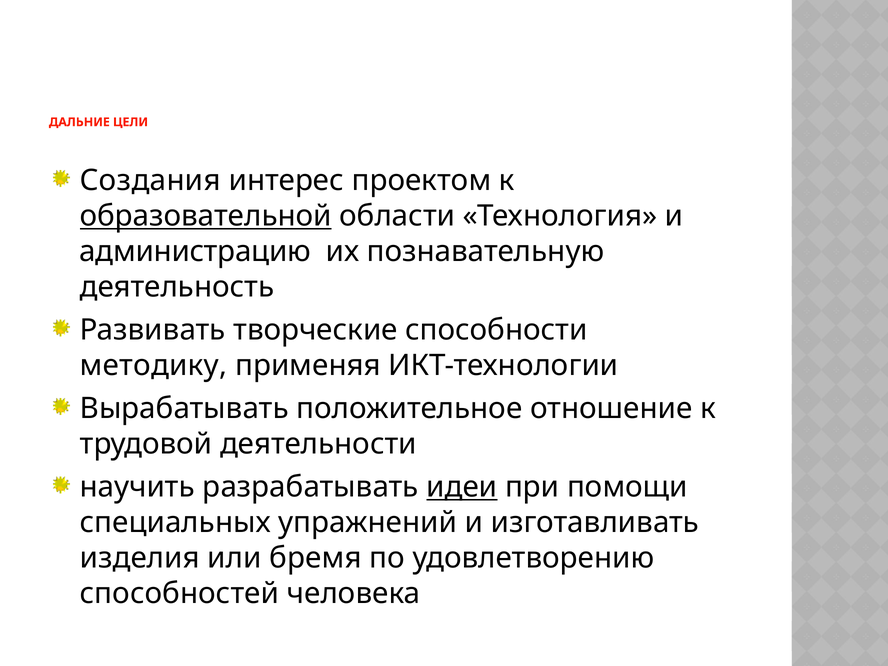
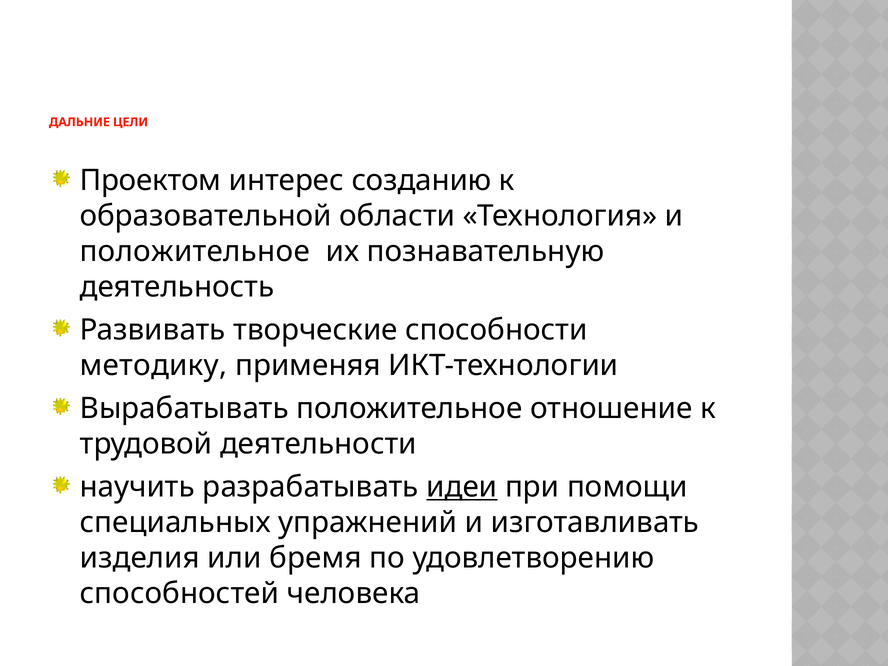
Создания: Создания -> Проектом (151, 181)
проектом: проектом -> созданию (422, 181)
образовательной underline: present -> none (206, 216)
администрацию: администрацию -> положительное (195, 252)
